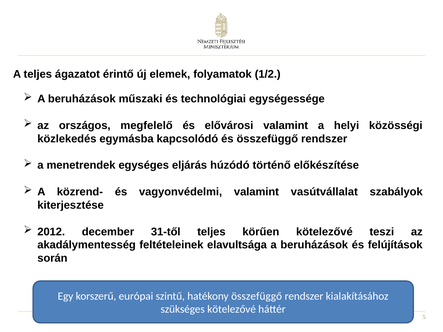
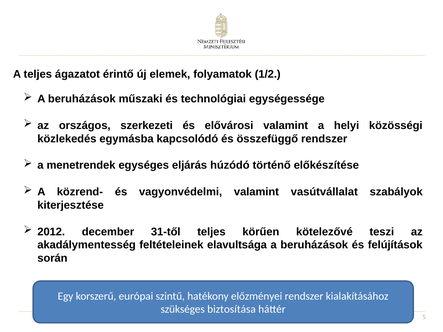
megfelelő: megfelelő -> szerkezeti (147, 126)
hatékony összefüggő: összefüggő -> előzményei (257, 296)
szükséges kötelezővé: kötelezővé -> biztosítása (232, 310)
